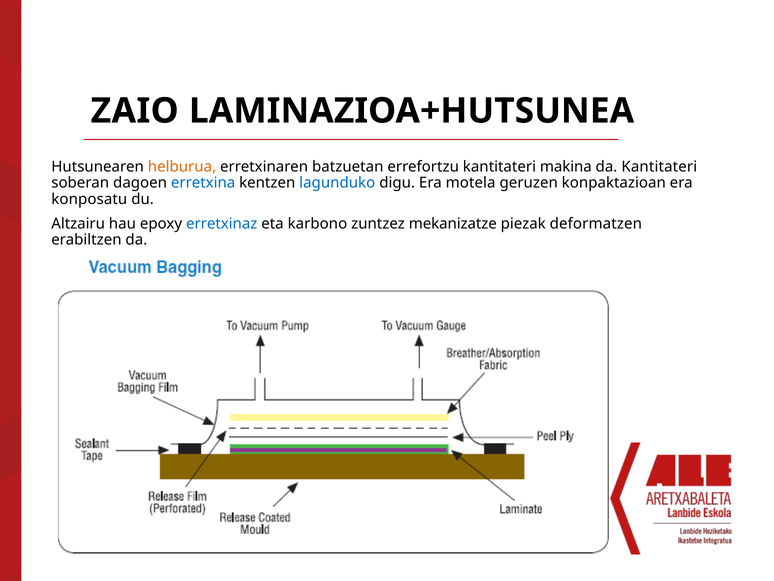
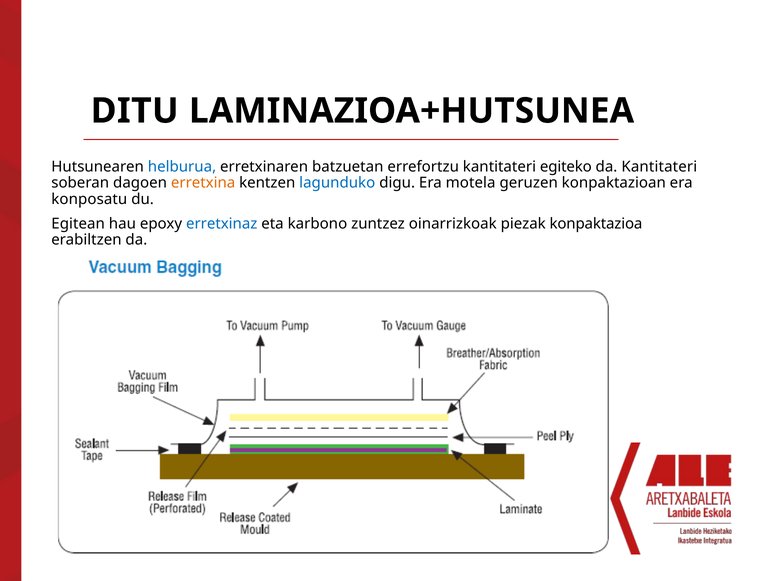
ZAIO: ZAIO -> DITU (135, 111)
helburua colour: orange -> blue (182, 166)
makina: makina -> egiteko (566, 166)
erretxina colour: blue -> orange (203, 183)
Altzairu: Altzairu -> Egitean (78, 223)
mekanizatze: mekanizatze -> oinarrizkoak (453, 223)
deformatzen: deformatzen -> konpaktazioa (596, 223)
